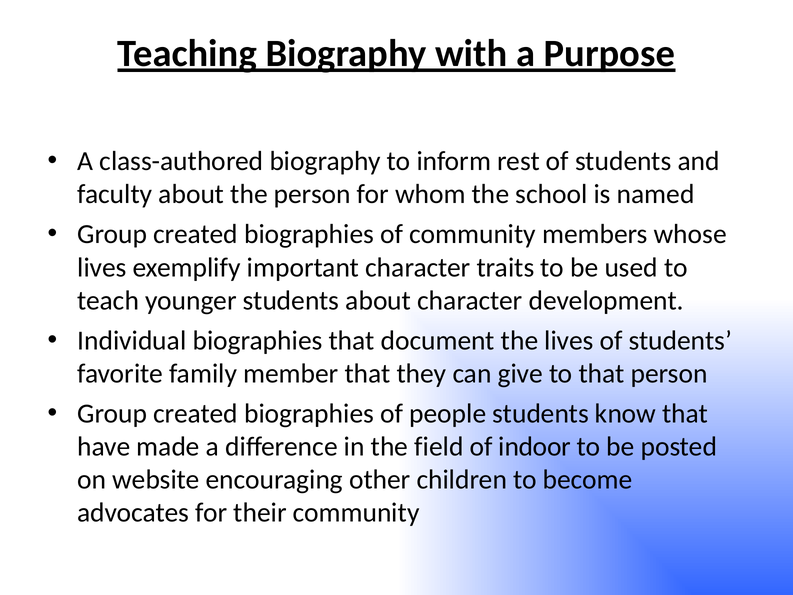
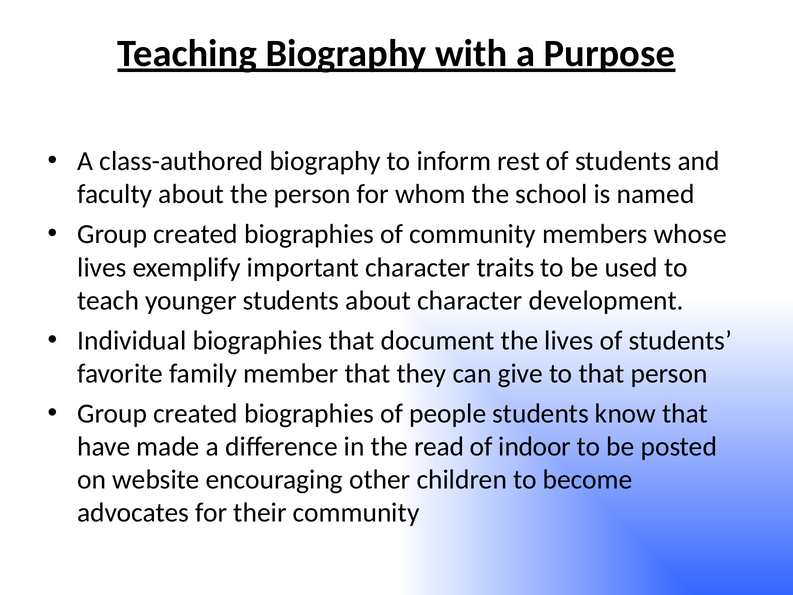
field: field -> read (439, 447)
